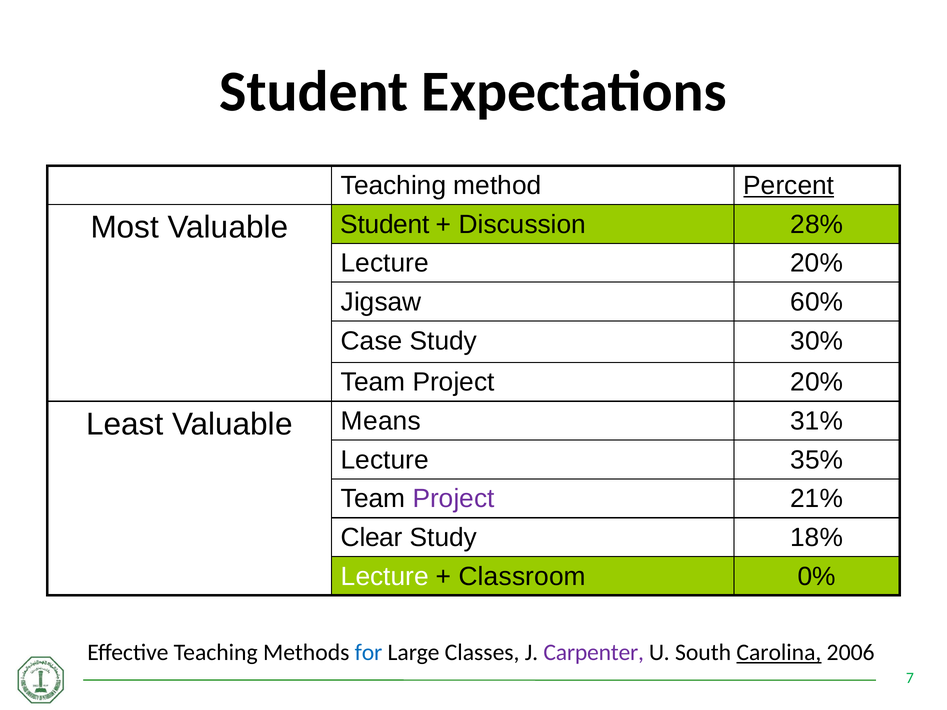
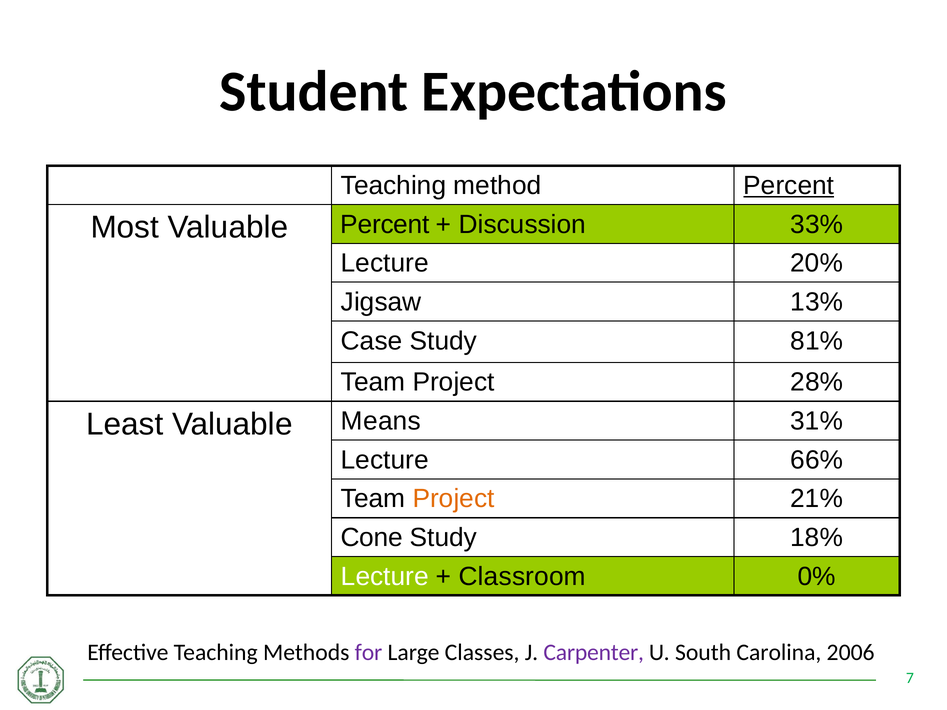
Valuable Student: Student -> Percent (385, 224)
28%: 28% -> 33% (817, 224)
60%: 60% -> 13% (817, 302)
30%: 30% -> 81% (817, 341)
Project 20%: 20% -> 28% (817, 382)
35%: 35% -> 66% (817, 460)
Project colour: purple -> orange (454, 499)
Clear: Clear -> Cone (372, 538)
for colour: blue -> purple (369, 653)
Carolina underline: present -> none (779, 653)
